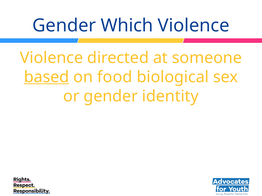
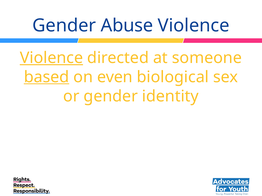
Which: Which -> Abuse (127, 26)
Violence underline: none -> present (51, 58)
food: food -> even (115, 77)
